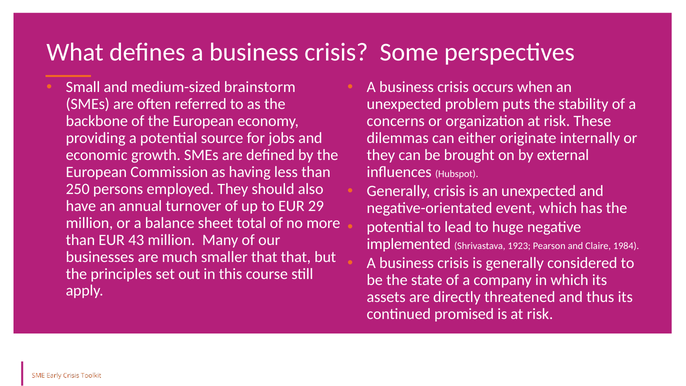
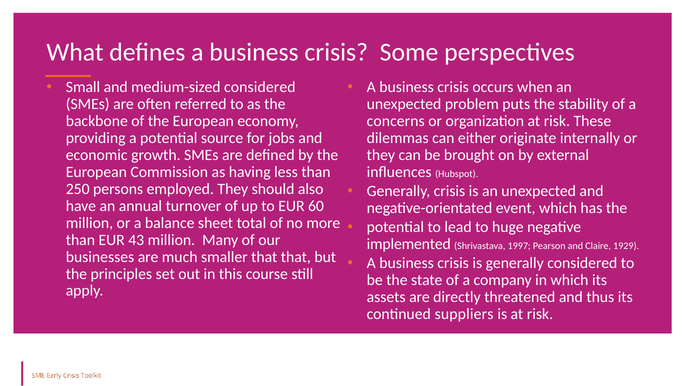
medium-sized brainstorm: brainstorm -> considered (260, 87)
29: 29 -> 60 (316, 206)
1923: 1923 -> 1997 (519, 246)
1984: 1984 -> 1929 (626, 246)
promised: promised -> suppliers (464, 314)
